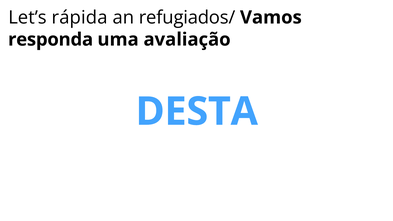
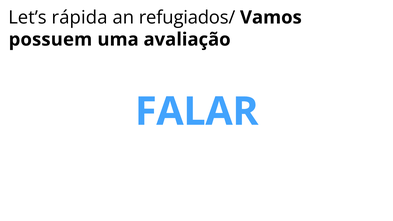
responda: responda -> possuem (50, 40)
DESTA: DESTA -> FALAR (197, 112)
